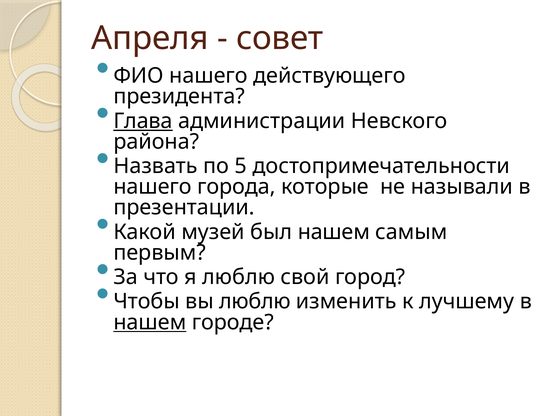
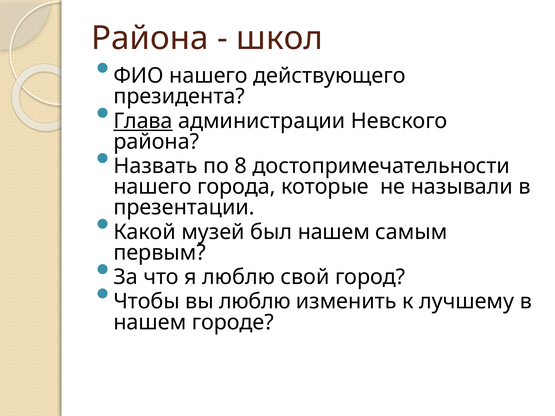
Апреля: Апреля -> Района (150, 38)
совет: совет -> школ (280, 38)
5: 5 -> 8 (241, 166)
нашем underline: present -> none (150, 322)
